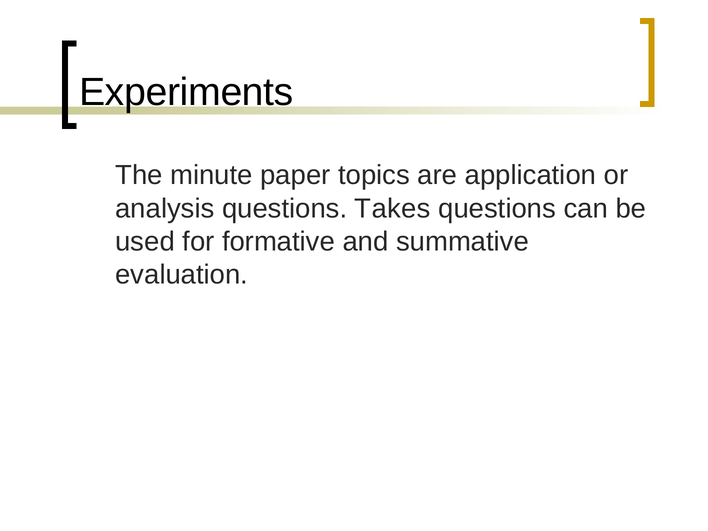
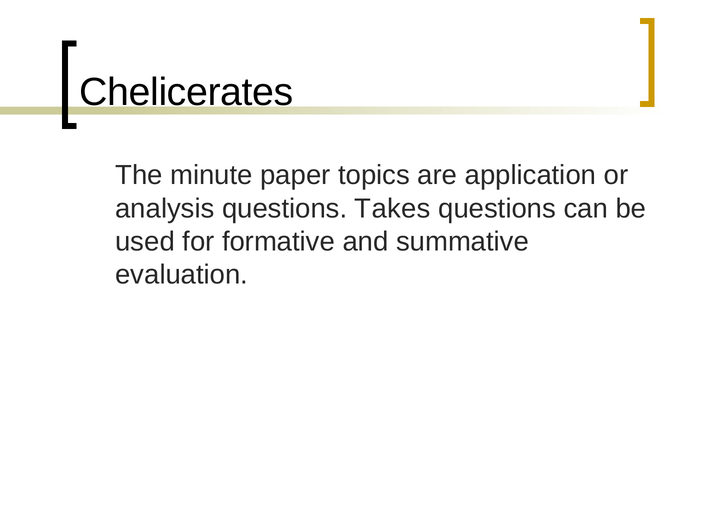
Experiments: Experiments -> Chelicerates (186, 92)
